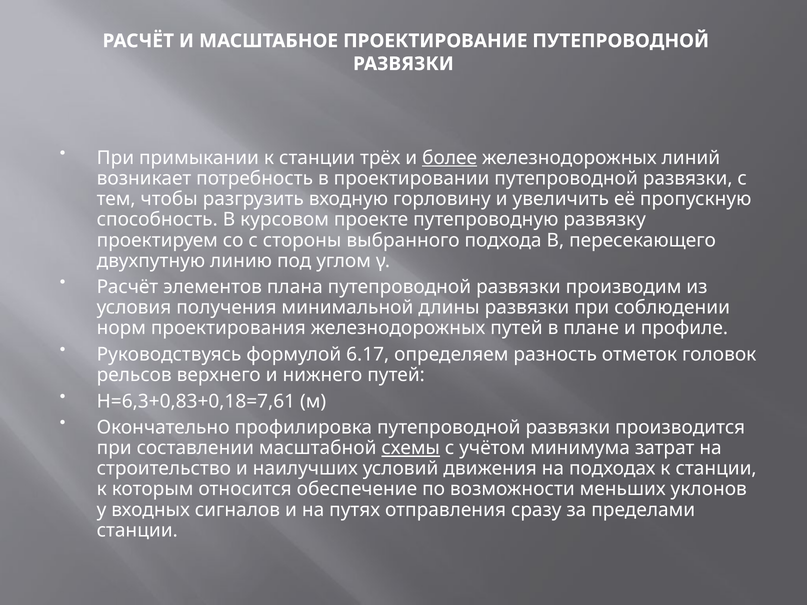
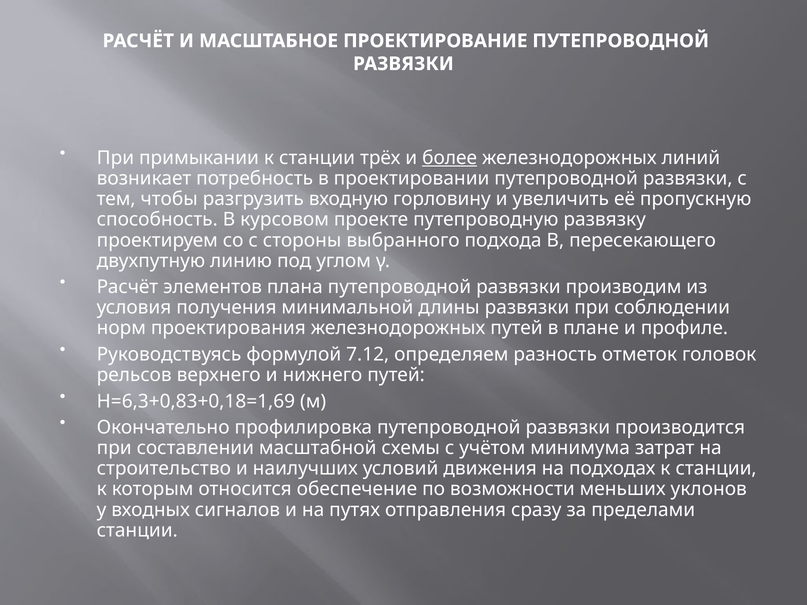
6.17: 6.17 -> 7.12 (368, 355)
H=6,3+0,83+0,18=7,61: H=6,3+0,83+0,18=7,61 -> H=6,3+0,83+0,18=1,69 (196, 401)
схемы underline: present -> none (411, 448)
